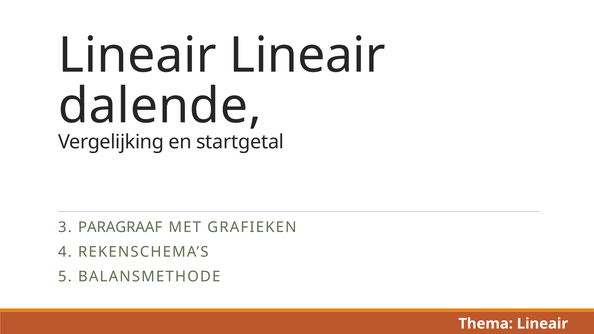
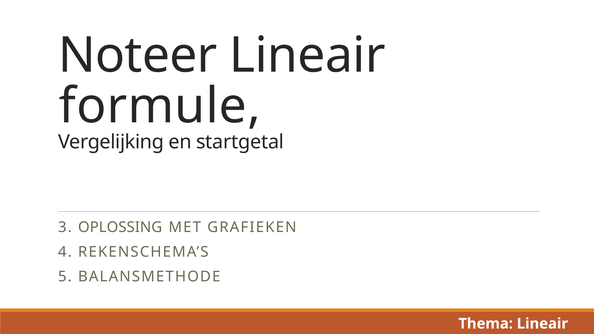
Lineair: Lineair -> Noteer (138, 56)
dalende: dalende -> formule (160, 106)
PARAGRAAF: PARAGRAAF -> OPLOSSING (120, 227)
